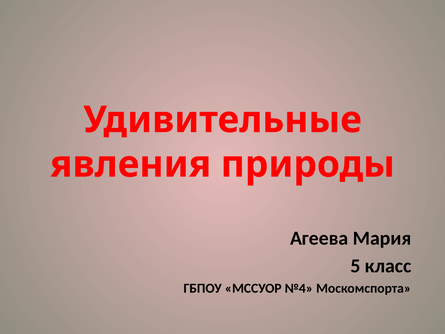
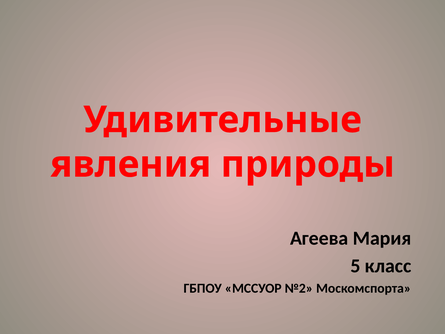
№4: №4 -> №2 (299, 288)
